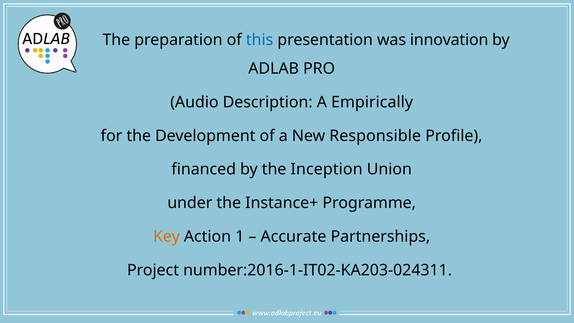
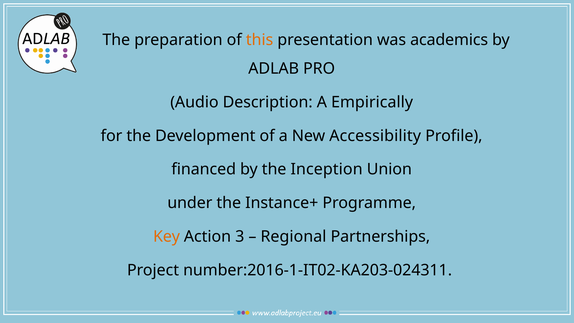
this colour: blue -> orange (260, 40)
innovation: innovation -> academics (449, 40)
Responsible: Responsible -> Accessibility (375, 136)
1: 1 -> 3 (240, 236)
Accurate: Accurate -> Regional (293, 236)
